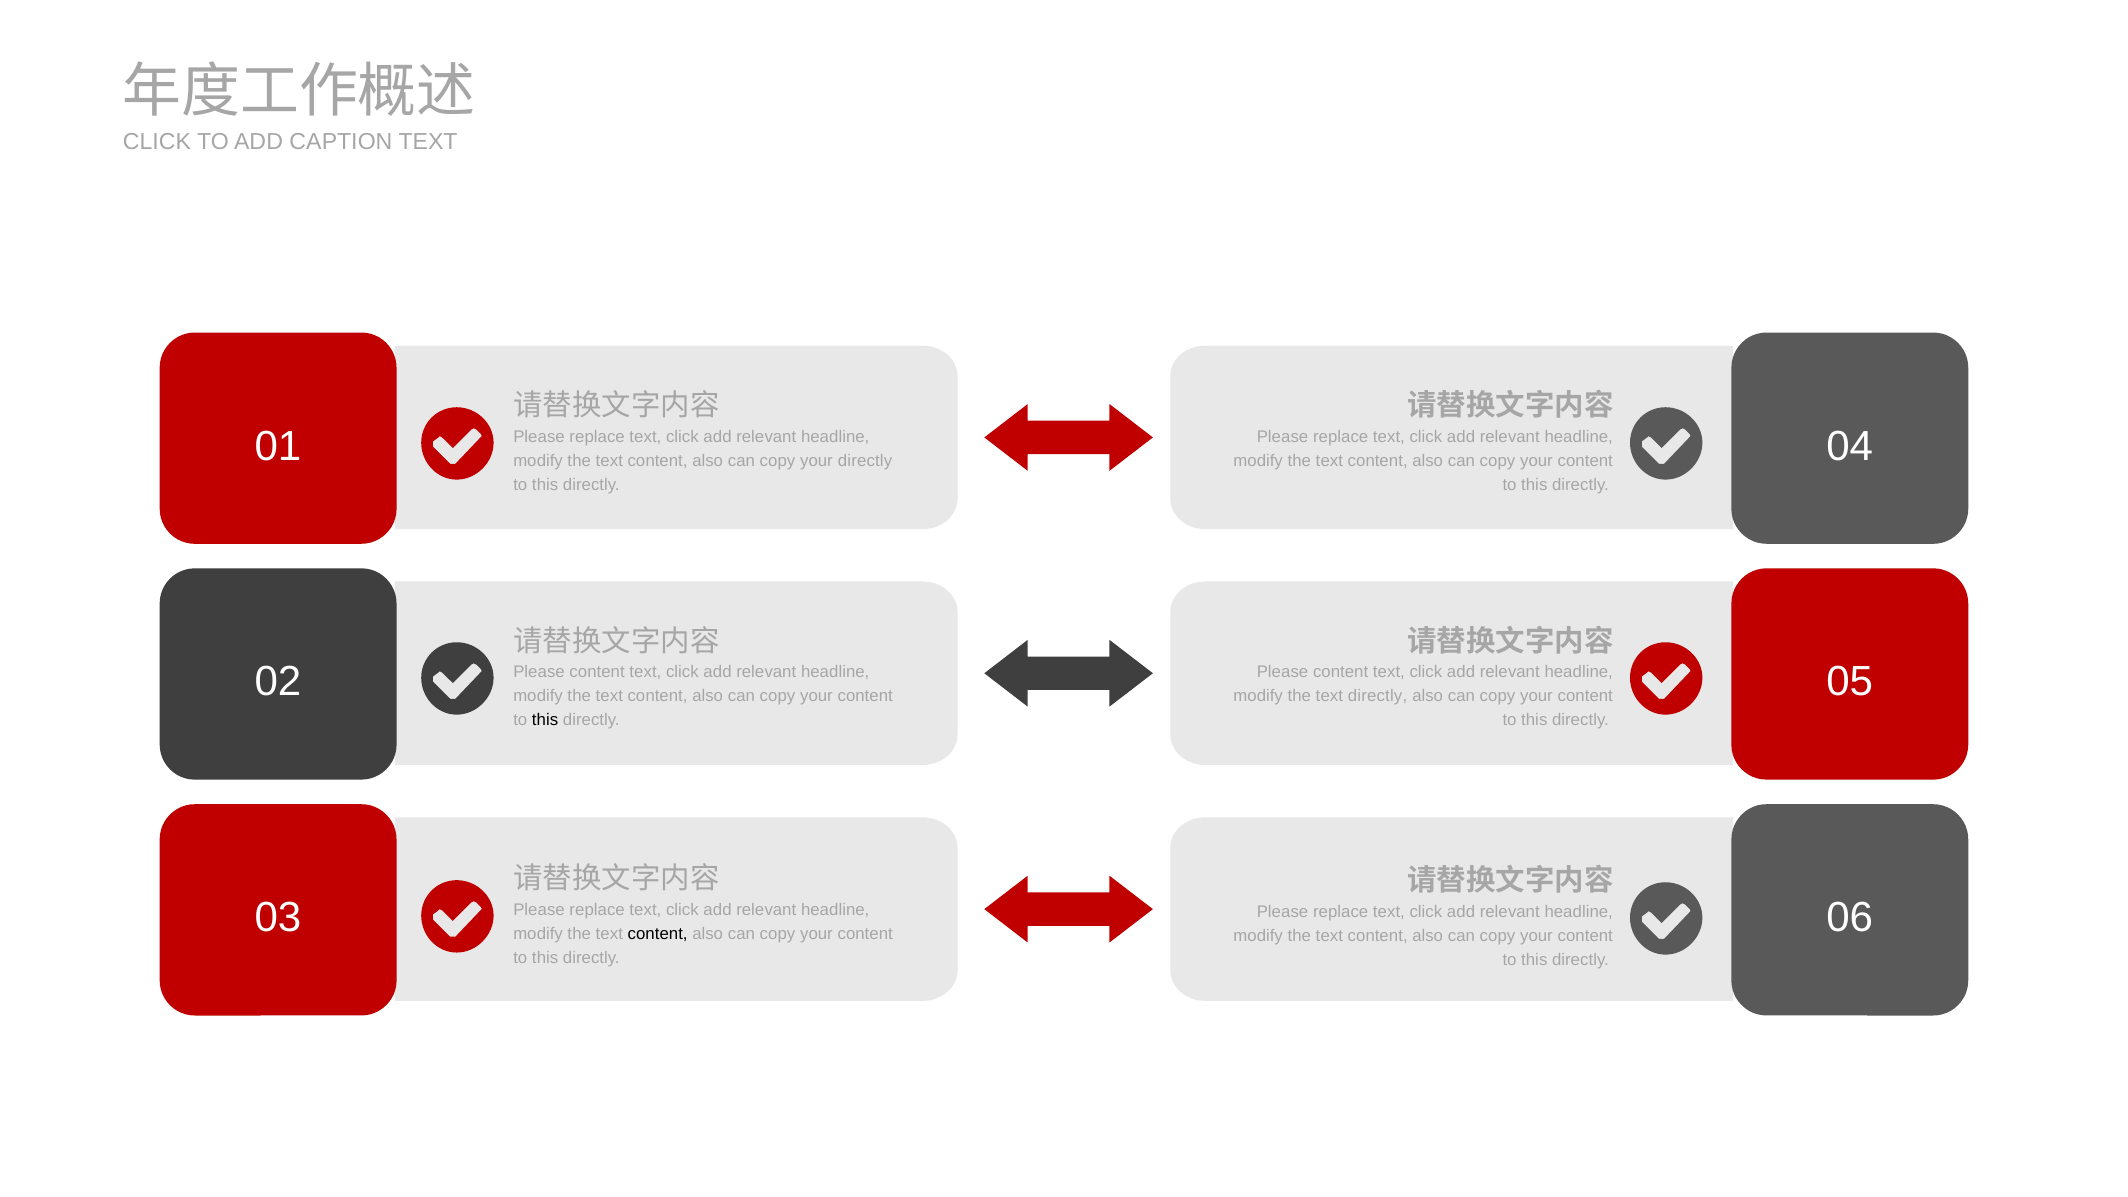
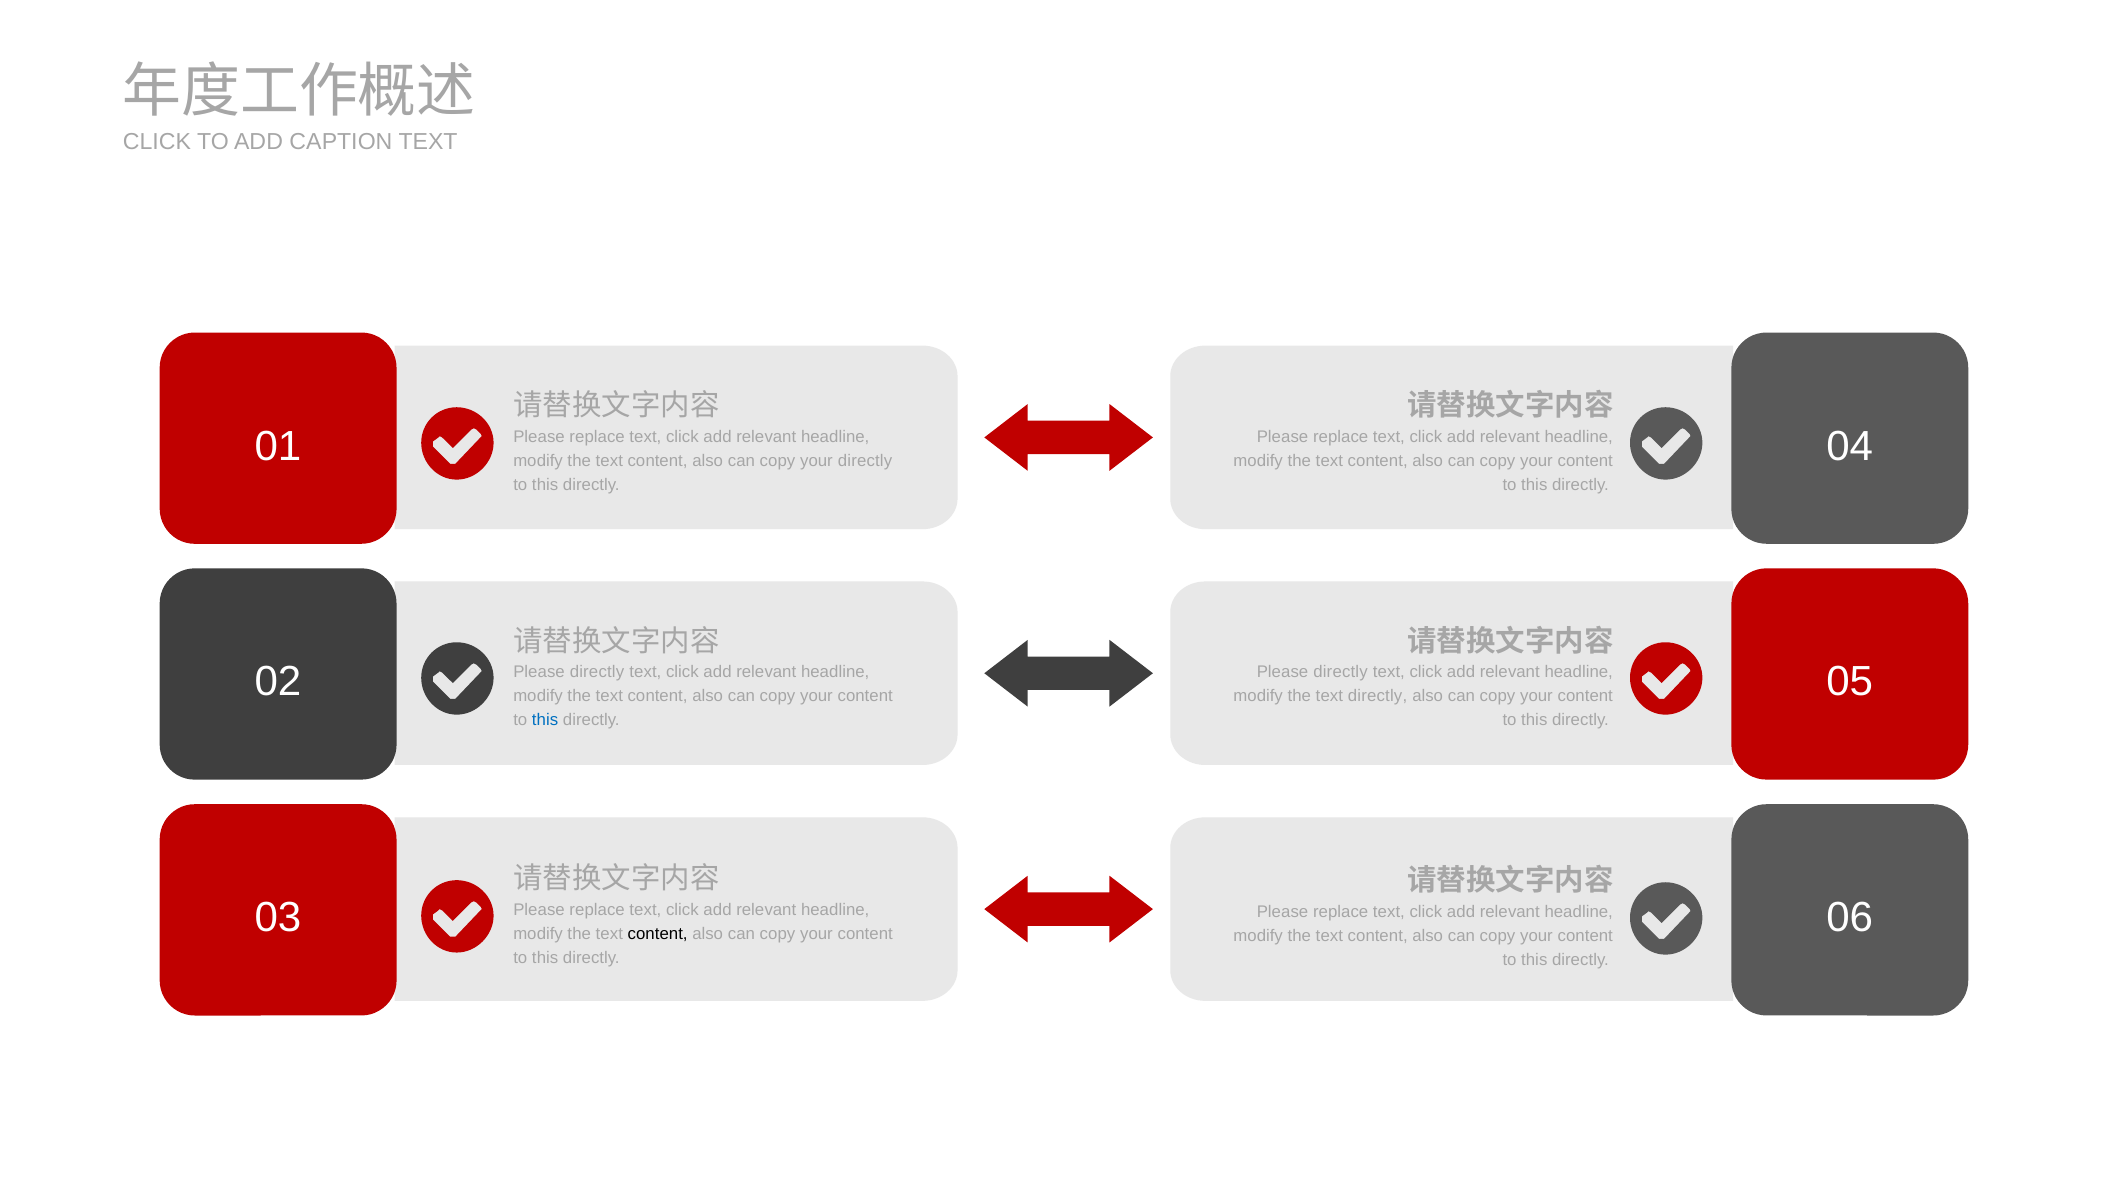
content: content -> directly (597, 672)
content: content -> directly (1341, 672)
this colour: black -> blue (545, 720)
